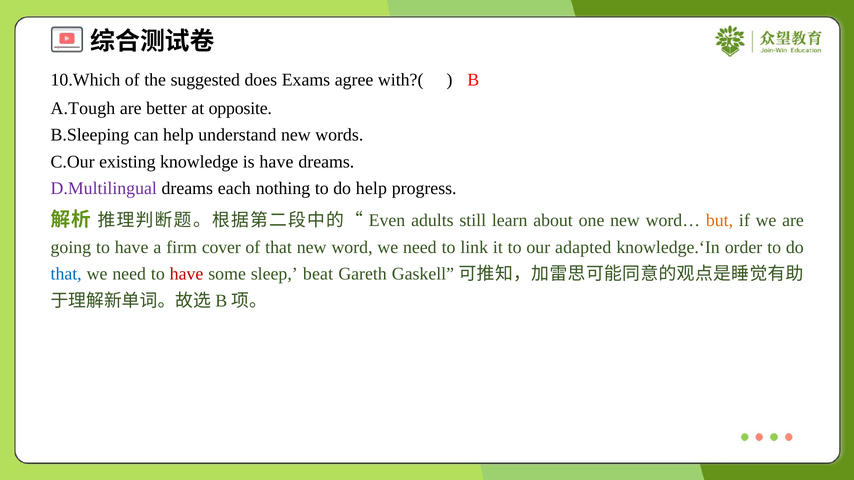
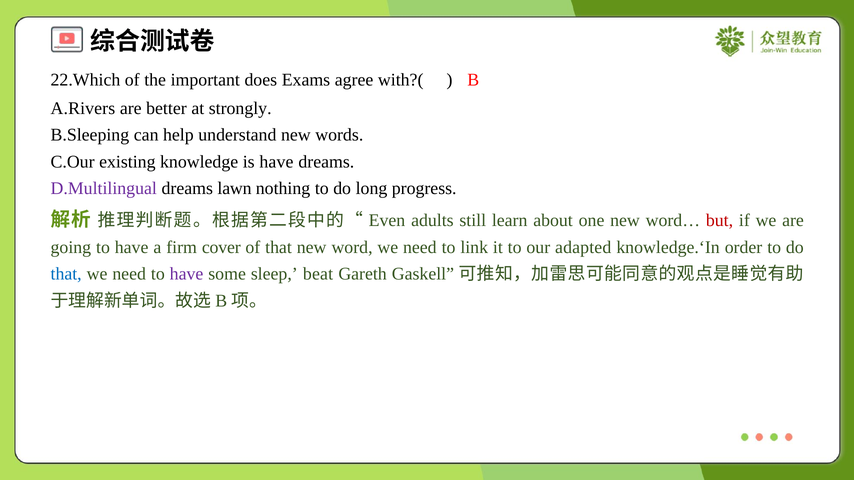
10.Which: 10.Which -> 22.Which (85, 80)
suggested: suggested -> important (205, 80)
A.Tough: A.Tough -> A.Rivers (83, 109)
opposite: opposite -> strongly (240, 109)
each: each -> lawn (235, 189)
do help: help -> long (371, 189)
but colour: orange -> red (720, 221)
have colour: red -> purple (187, 274)
